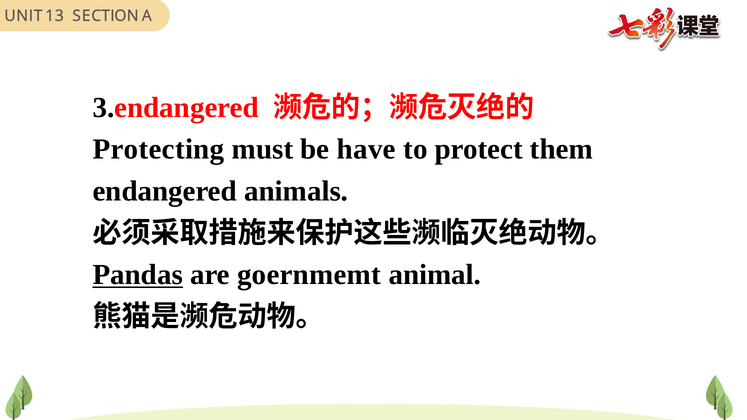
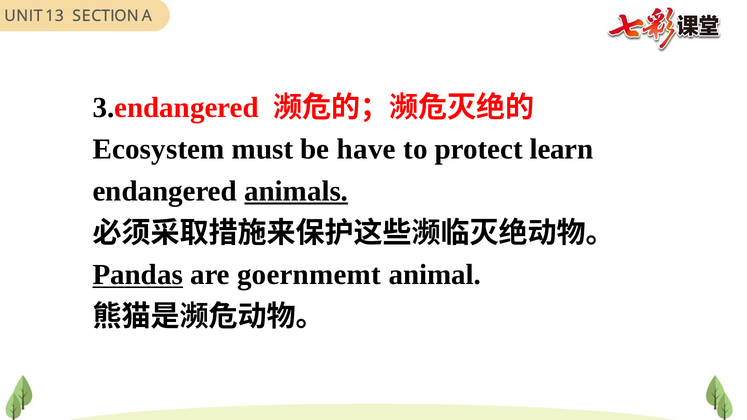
Protecting: Protecting -> Ecosystem (159, 149)
them: them -> learn (562, 149)
animals underline: none -> present (296, 191)
